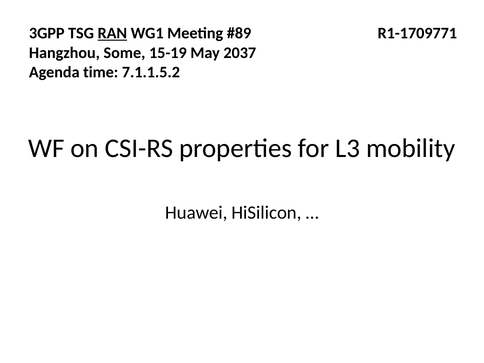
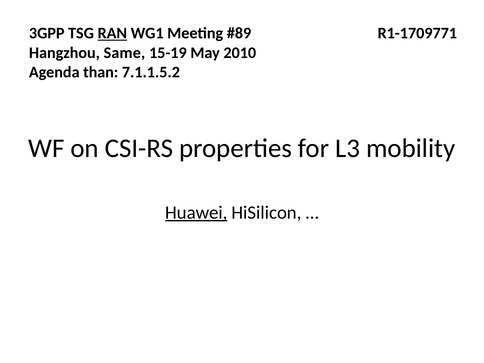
Some: Some -> Same (124, 53)
2037: 2037 -> 2010 (240, 53)
time: time -> than (101, 72)
Huawei underline: none -> present (196, 213)
